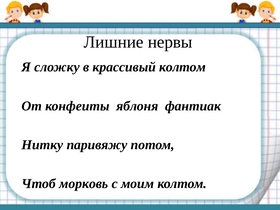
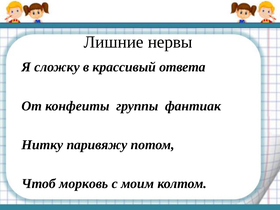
крассивый колтом: колтом -> ответа (182, 67)
яблоня: яблоня -> группы (137, 106)
